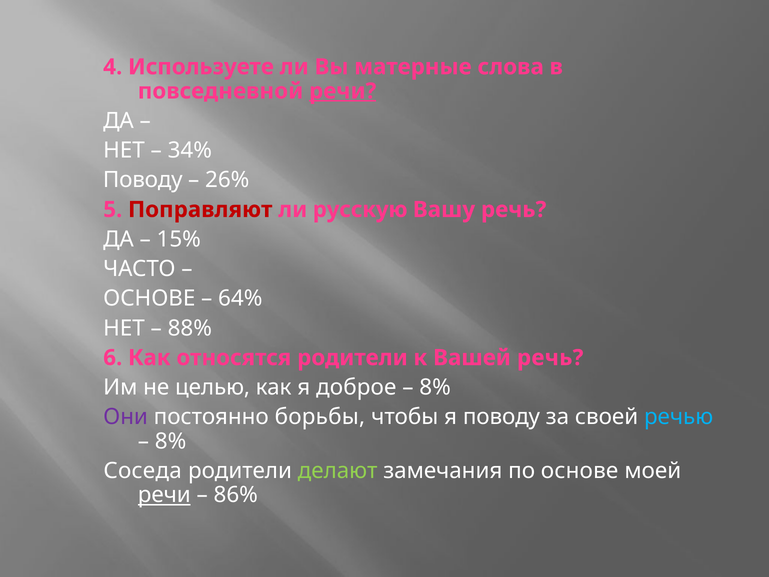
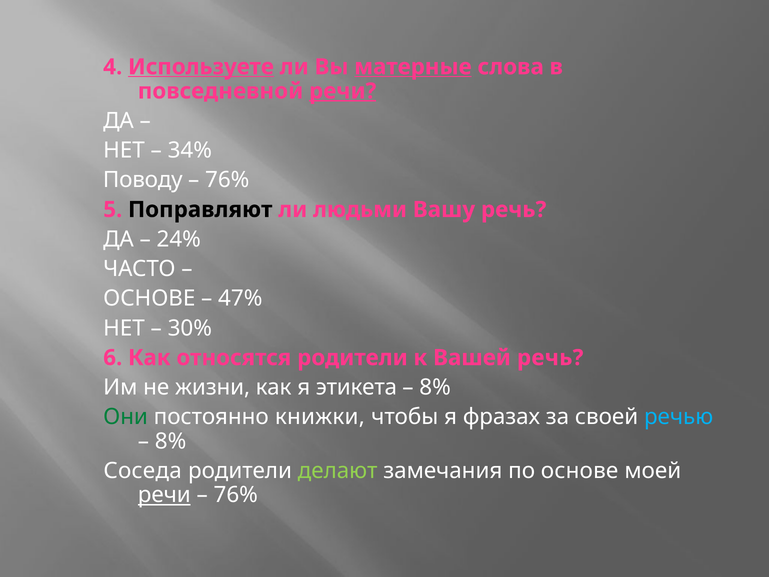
Используете underline: none -> present (201, 67)
матерные underline: none -> present (413, 67)
26%: 26% -> 76% (227, 180)
Поправляют colour: red -> black (200, 210)
русскую: русскую -> людьми (360, 210)
15%: 15% -> 24% (179, 239)
64%: 64% -> 47% (240, 298)
88%: 88% -> 30% (190, 328)
целью: целью -> жизни (213, 387)
доброе: доброе -> этикета (356, 387)
Они colour: purple -> green (126, 417)
борьбы: борьбы -> книжки (320, 417)
я поводу: поводу -> фразах (501, 417)
86%: 86% -> 76% (236, 495)
